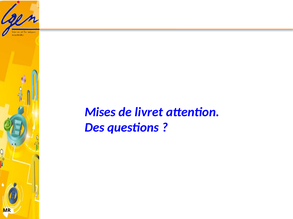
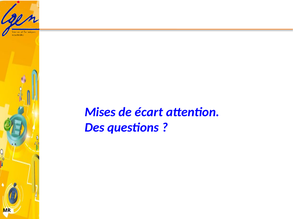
livret: livret -> écart (149, 112)
